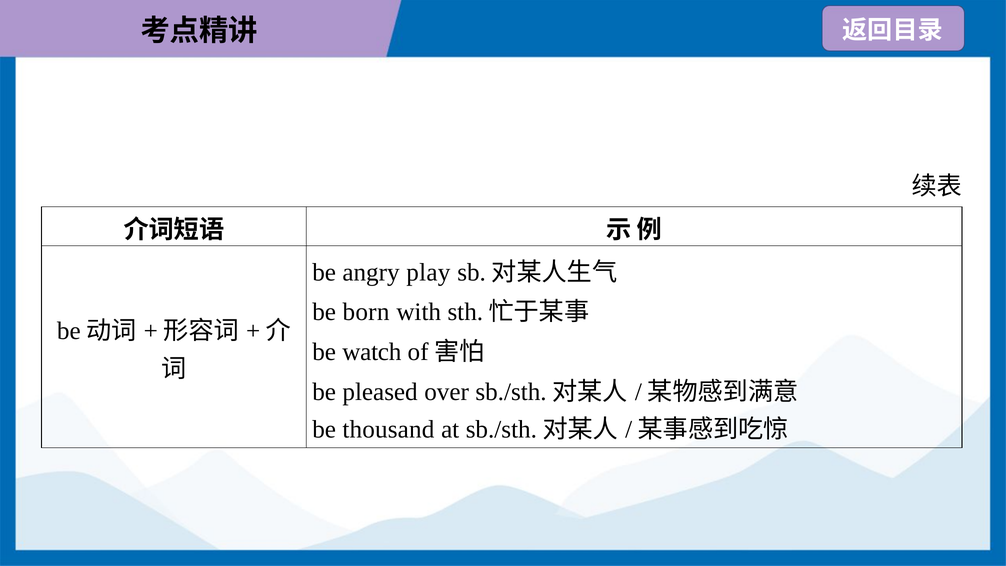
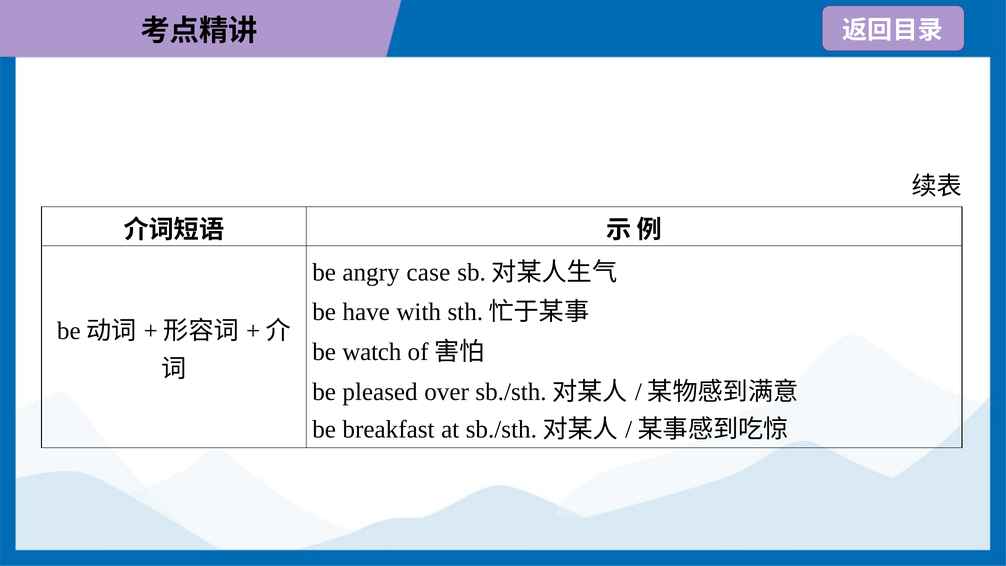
play: play -> case (428, 272)
born: born -> have (366, 312)
thousand: thousand -> breakfast (388, 429)
